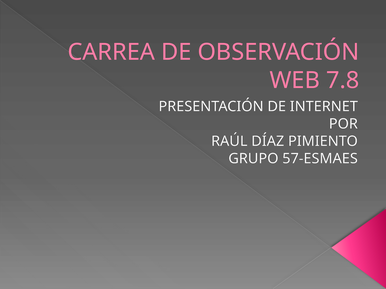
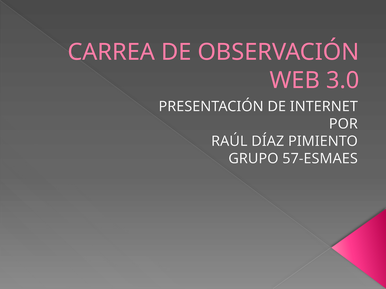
7.8: 7.8 -> 3.0 (343, 80)
